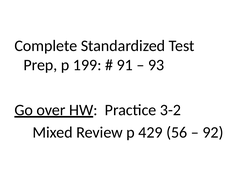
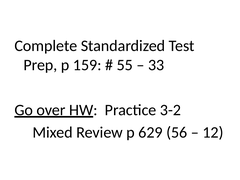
199: 199 -> 159 (87, 65)
91: 91 -> 55 (125, 65)
93: 93 -> 33 (156, 65)
429: 429 -> 629 (150, 132)
92: 92 -> 12 (213, 132)
